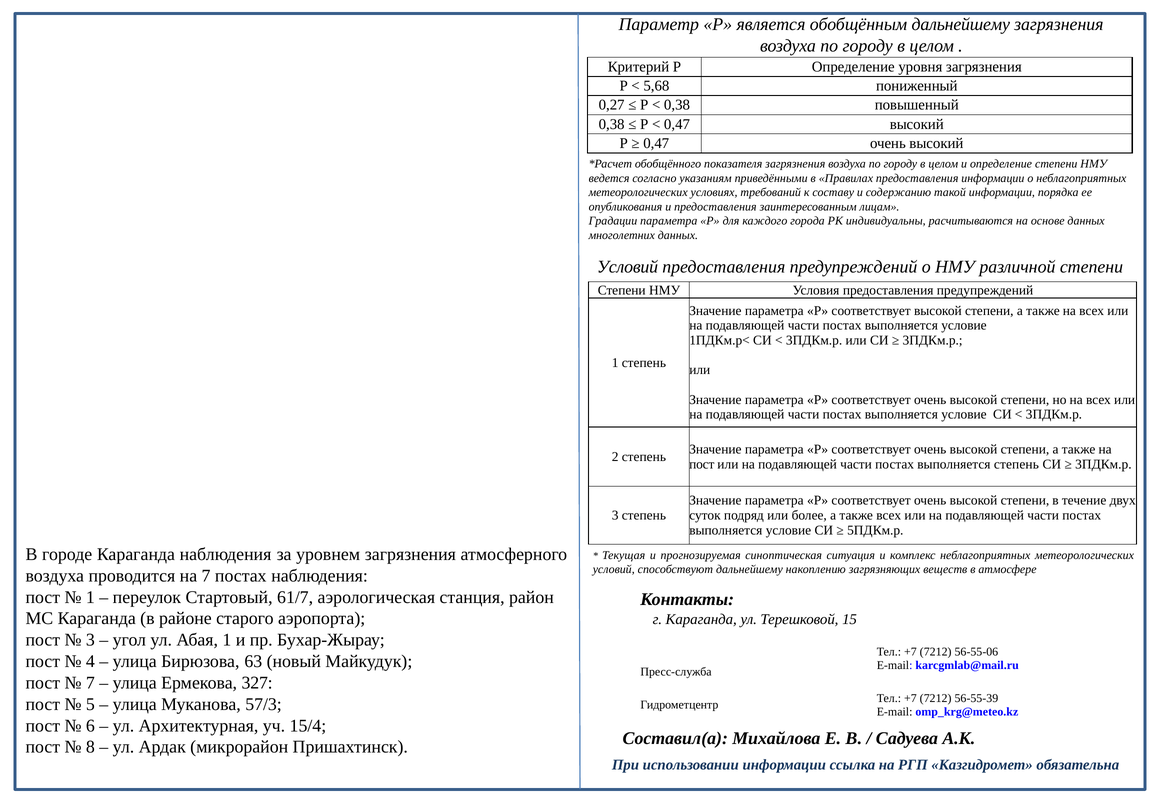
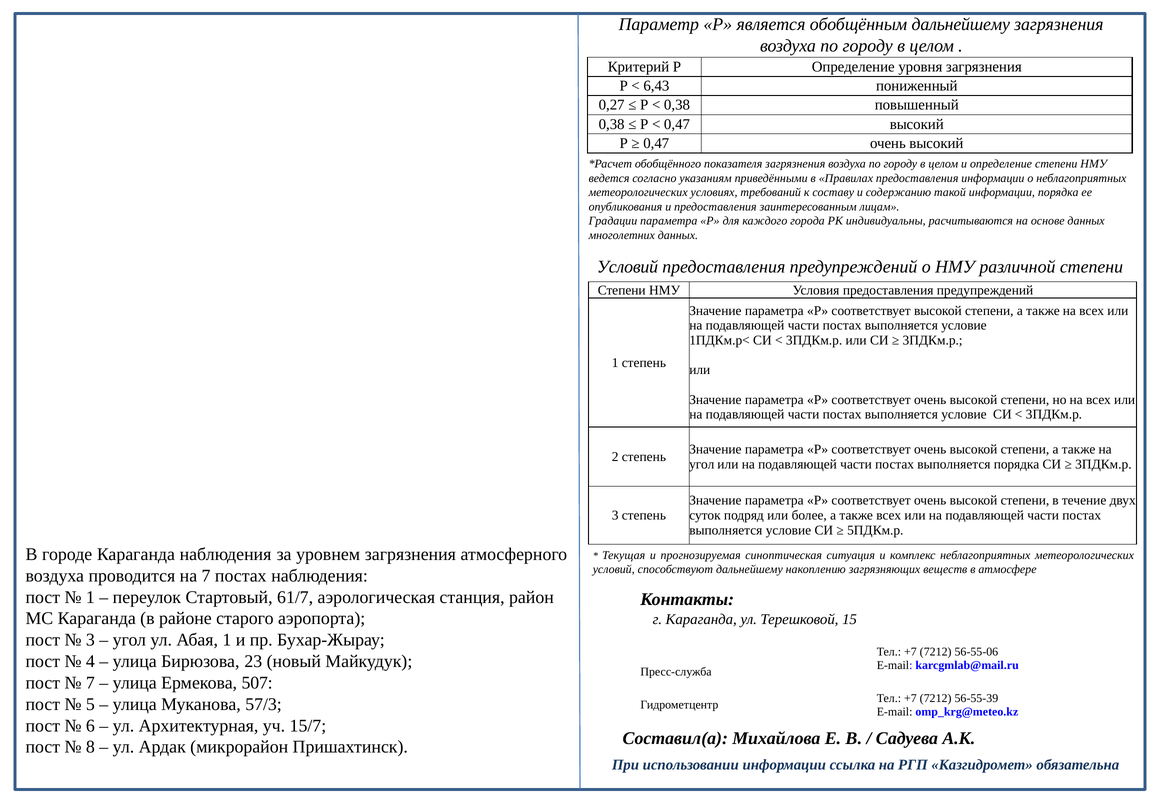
5,68: 5,68 -> 6,43 (656, 86)
пост: пост -> угол (702, 464)
выполняется степень: степень -> порядка (1017, 464)
63: 63 -> 23 (253, 661)
327: 327 -> 507 (257, 683)
15/4: 15/4 -> 15/7 (308, 726)
